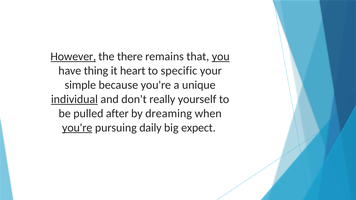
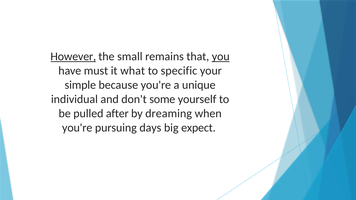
there: there -> small (130, 57)
thing: thing -> must (96, 71)
heart: heart -> what (133, 71)
individual underline: present -> none (74, 99)
really: really -> some (162, 99)
you're underline: present -> none (77, 128)
daily: daily -> days (150, 128)
